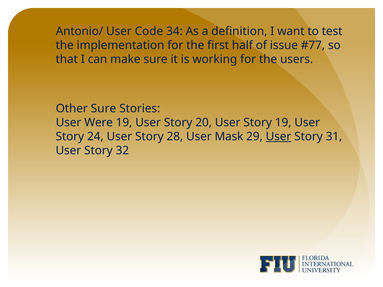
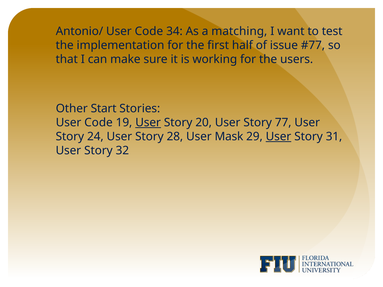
definition: definition -> matching (239, 31)
Other Sure: Sure -> Start (104, 109)
Were: Were -> Code (99, 123)
User underline: none -> present (148, 123)
Story 19: 19 -> 77 (283, 123)
